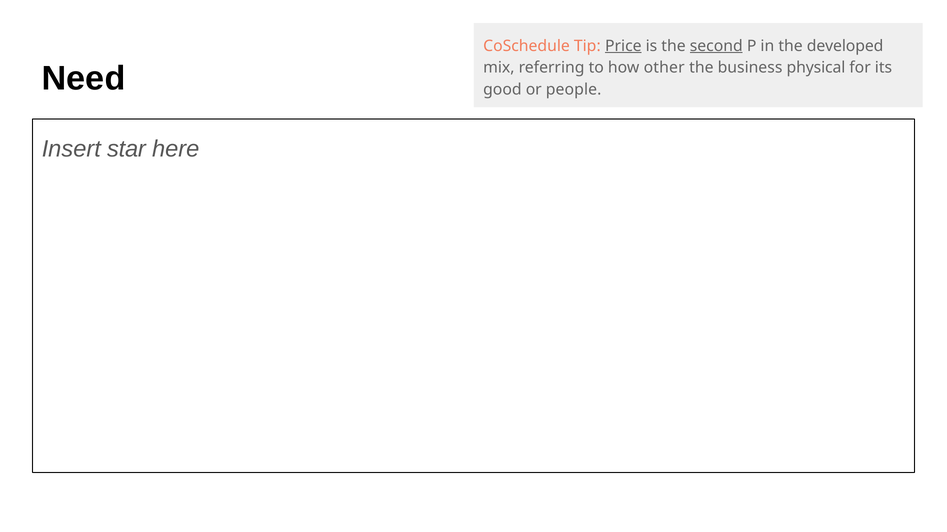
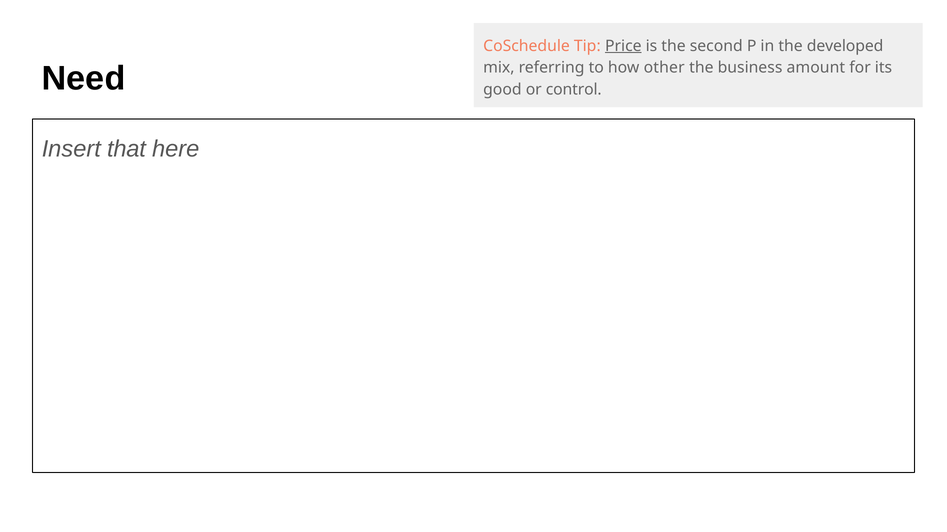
second underline: present -> none (716, 46)
physical: physical -> amount (816, 68)
people: people -> control (574, 90)
star: star -> that (126, 149)
